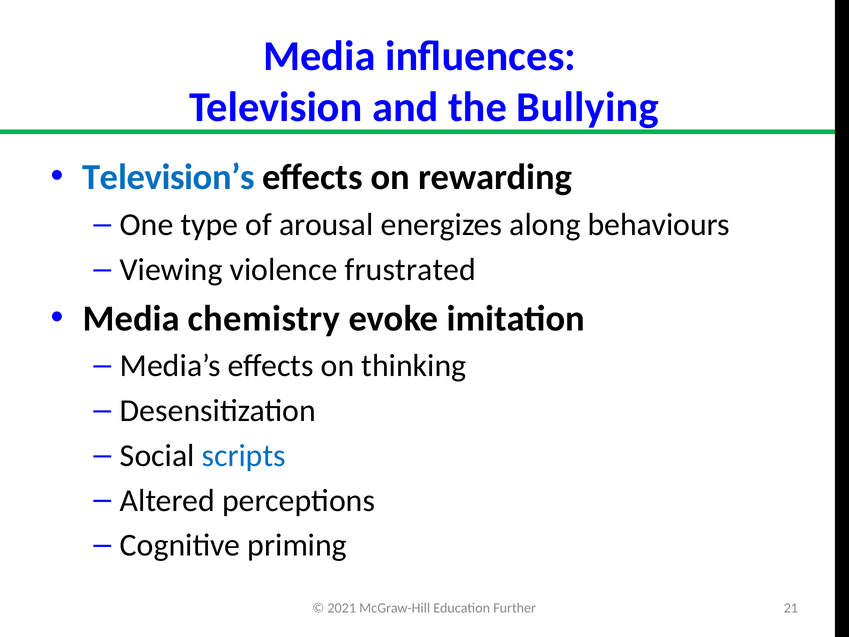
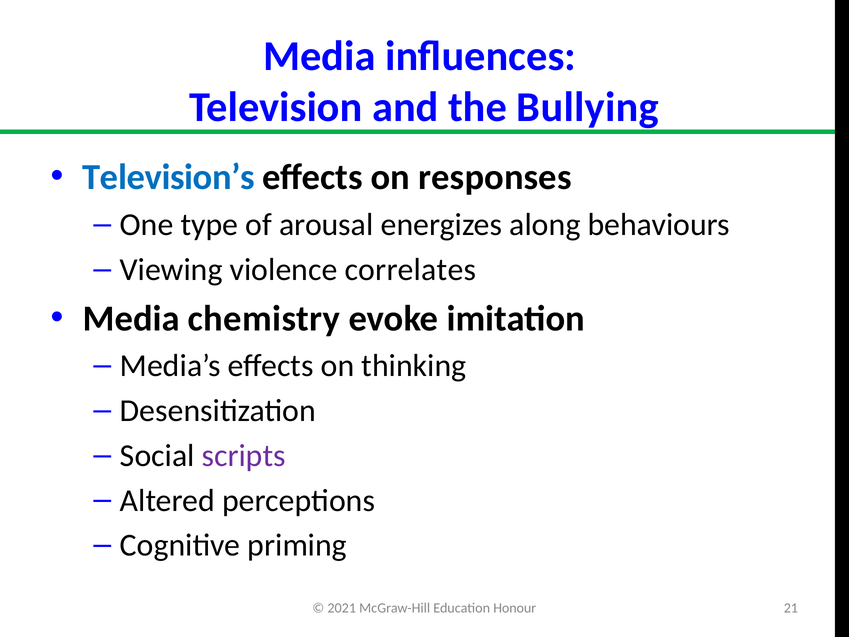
rewarding: rewarding -> responses (495, 177)
frustrated: frustrated -> correlates (410, 270)
scripts colour: blue -> purple (244, 456)
Further: Further -> Honour (515, 608)
